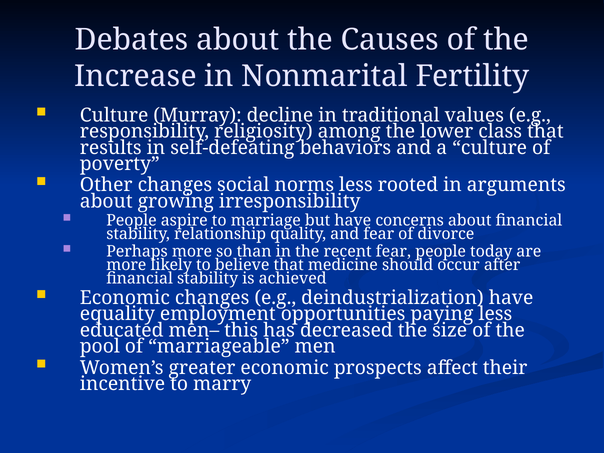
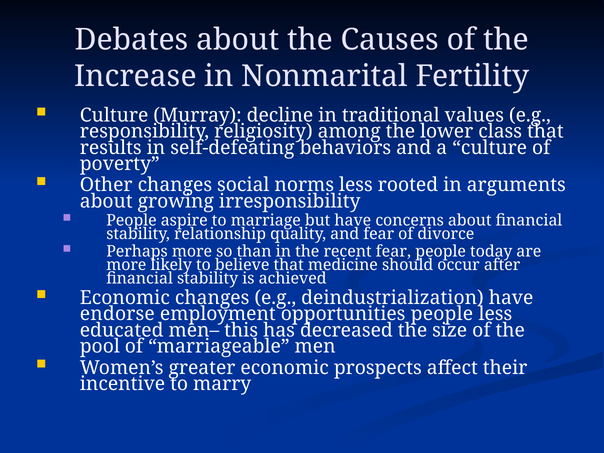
equality: equality -> endorse (117, 314)
opportunities paying: paying -> people (442, 314)
